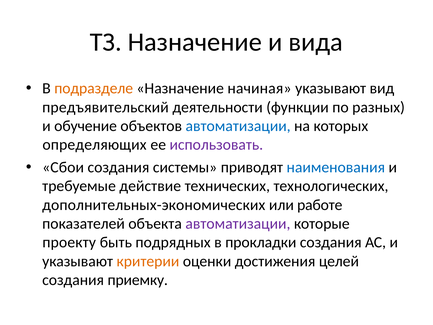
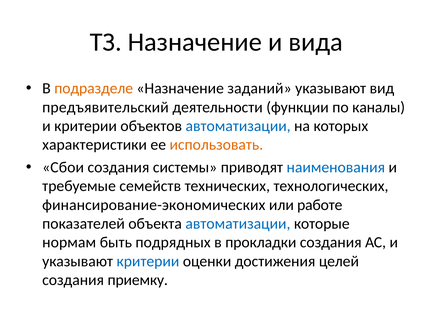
начиная: начиная -> заданий (259, 88)
разных: разных -> каналы (379, 107)
и обучение: обучение -> критерии (86, 126)
определяющих: определяющих -> характеристики (95, 145)
использовать colour: purple -> orange (216, 145)
действие: действие -> семейств (150, 186)
дополнительных-экономических: дополнительных-экономических -> финансирование-экономических (154, 205)
автоматизации colour: purple -> blue (238, 224)
проекту: проекту -> нормам (69, 242)
критерии colour: orange -> blue (148, 261)
